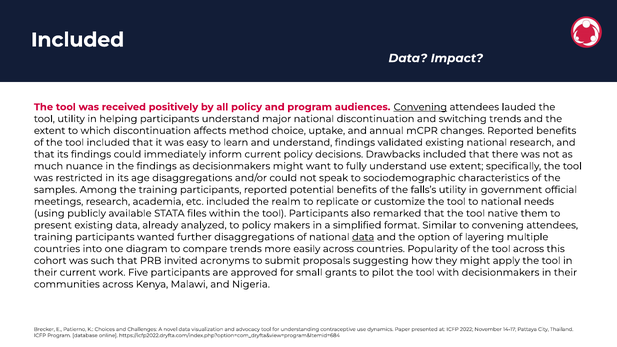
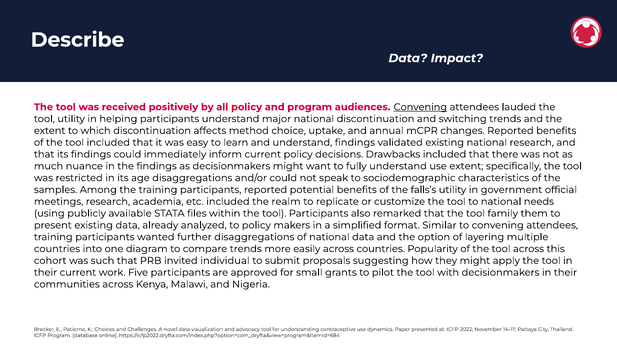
Included: Included -> Describe (78, 40)
native: native -> family (503, 213)
data underline: present -> none (363, 237)
acronyms: acronyms -> individual (225, 261)
